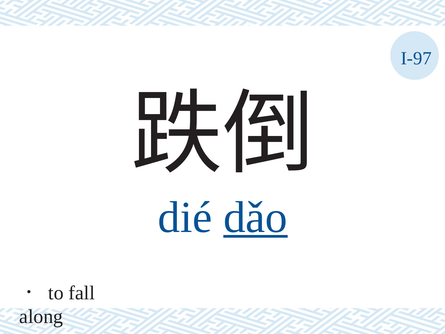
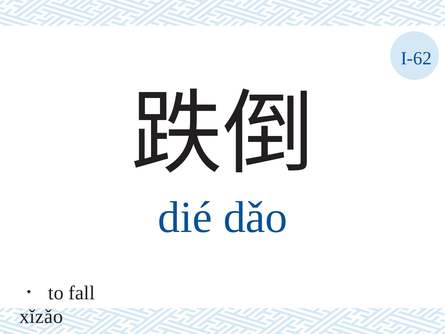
I-97: I-97 -> I-62 (416, 58)
dǎo underline: present -> none (255, 217)
along: along -> xǐzǎo (41, 317)
